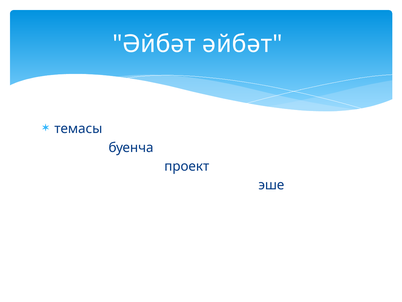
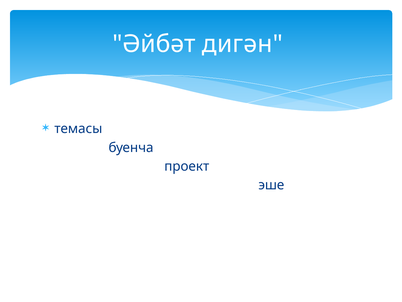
Әйбәт әйбәт: әйбәт -> дигән (242, 44)
